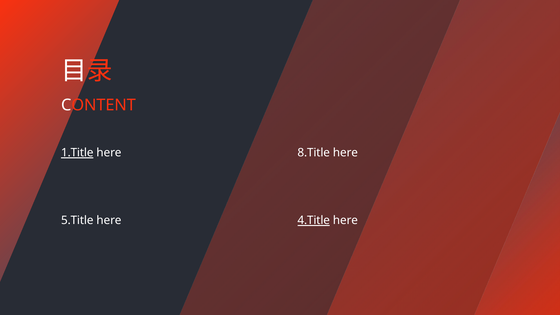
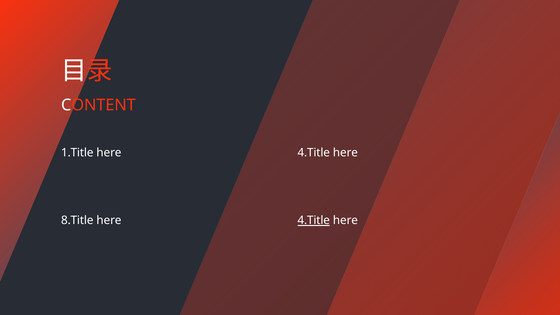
1.Title underline: present -> none (77, 153)
8.Title: 8.Title -> 4.Title (314, 153)
5.Title: 5.Title -> 8.Title (77, 220)
